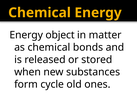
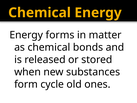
object: object -> forms (60, 35)
